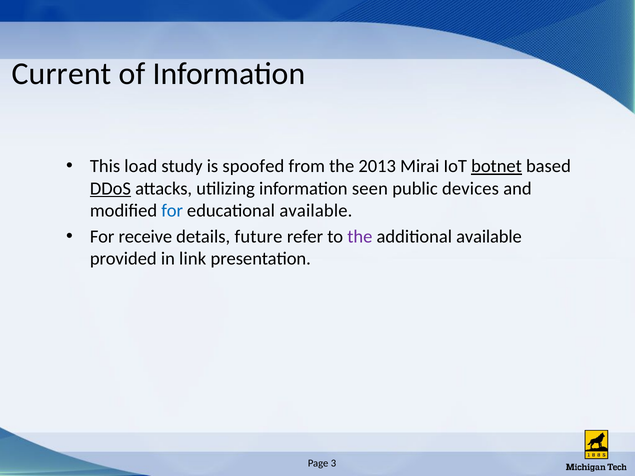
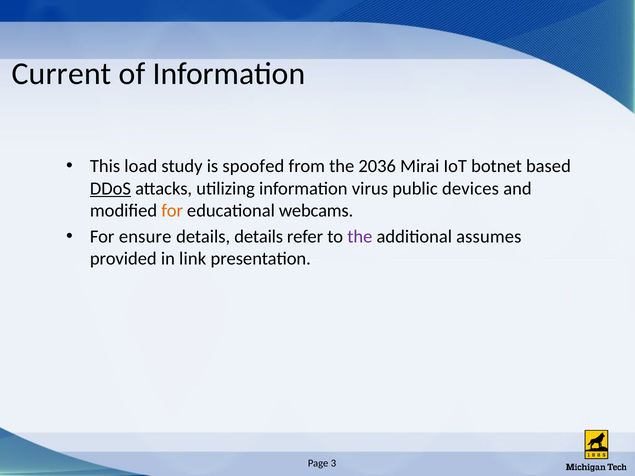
2013: 2013 -> 2036 (377, 166)
botnet underline: present -> none (497, 166)
seen: seen -> virus (370, 189)
for colour: blue -> orange (172, 211)
educational available: available -> webcams (316, 211)
receive: receive -> ensure (145, 237)
details future: future -> details (259, 237)
additional available: available -> assumes (489, 237)
